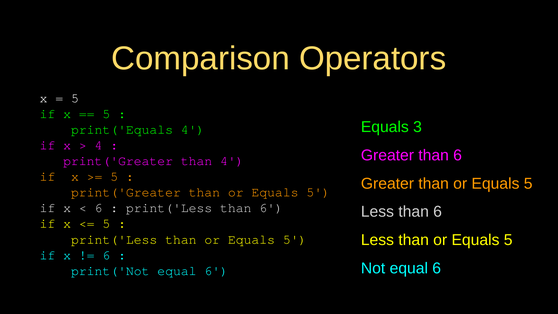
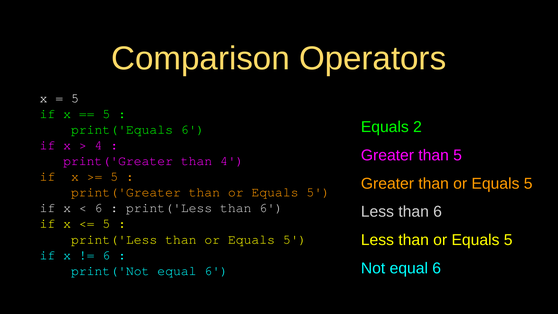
3: 3 -> 2 (418, 127)
print('Equals 4: 4 -> 6 (193, 129)
Greater than 6: 6 -> 5 (458, 155)
